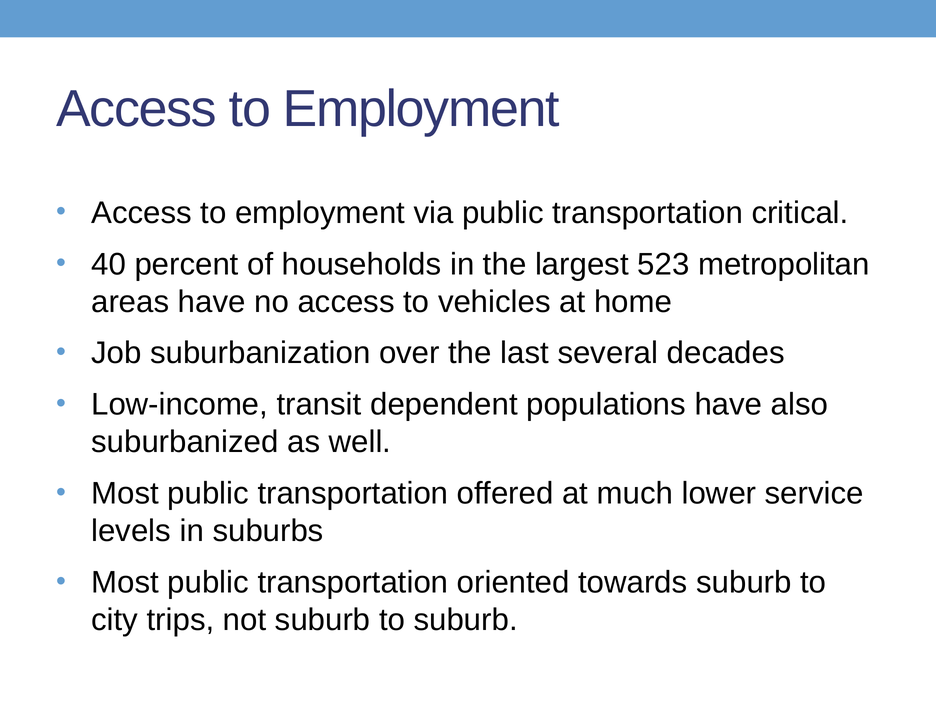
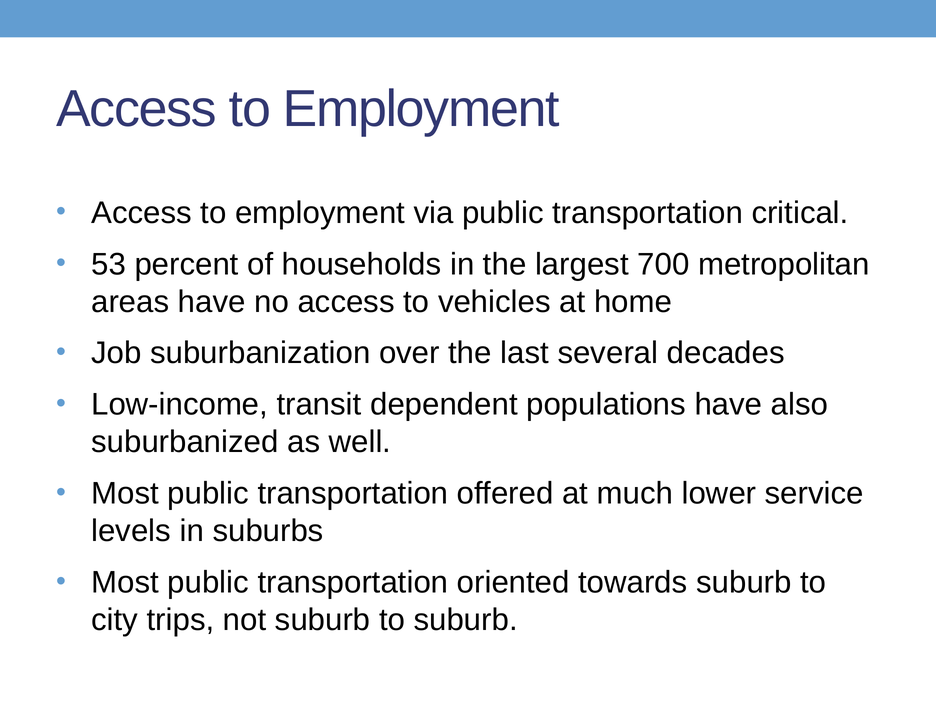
40: 40 -> 53 (109, 264)
523: 523 -> 700 (663, 264)
